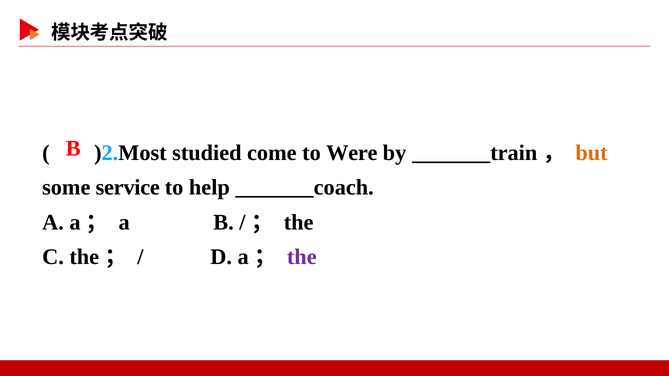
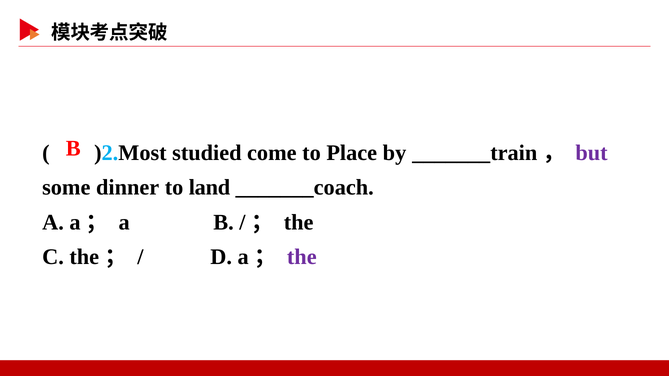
Were: Were -> Place (352, 153)
but colour: orange -> purple (592, 153)
service: service -> dinner (128, 188)
help: help -> land (210, 188)
